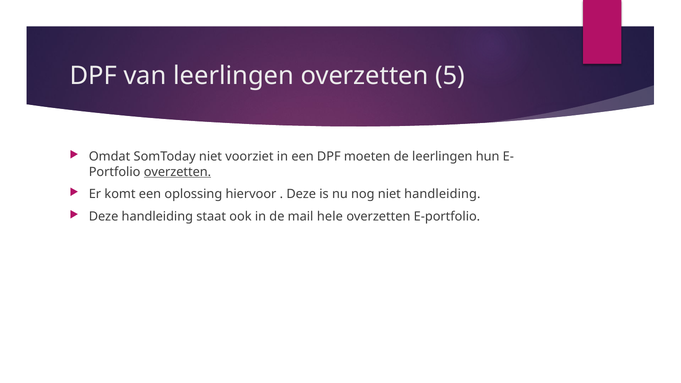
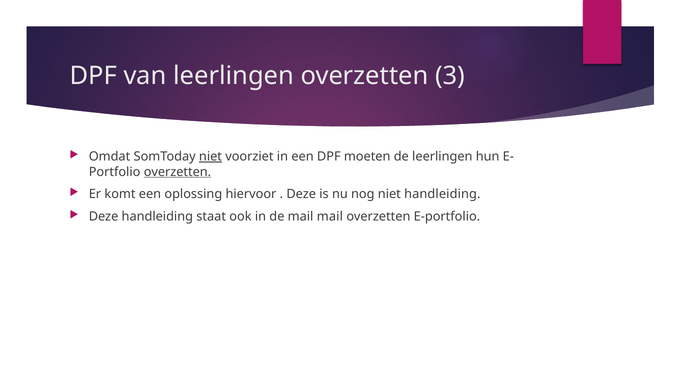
5: 5 -> 3 (450, 76)
niet underline: none -> present (210, 157)
mail hele: hele -> mail (330, 217)
